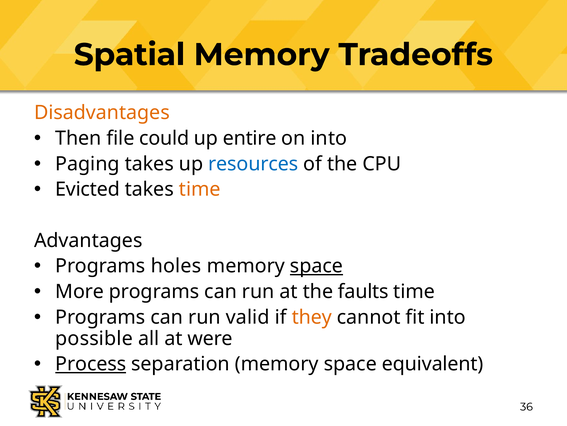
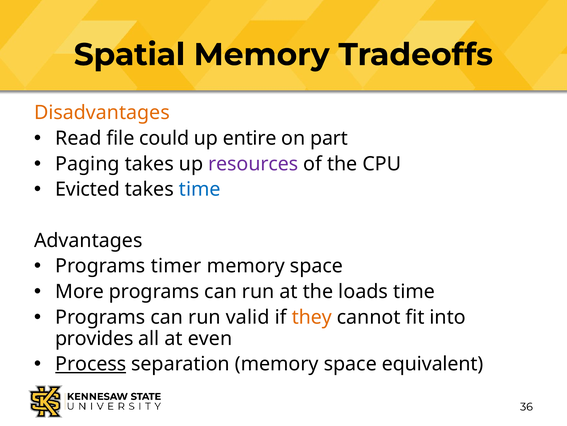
Then: Then -> Read (78, 138)
on into: into -> part (329, 138)
resources colour: blue -> purple (253, 164)
time colour: orange -> blue (200, 189)
holes: holes -> timer (176, 266)
space underline: present -> none (317, 266)
faults: faults -> loads (363, 291)
possible: possible -> provides (94, 338)
were: were -> even (210, 338)
